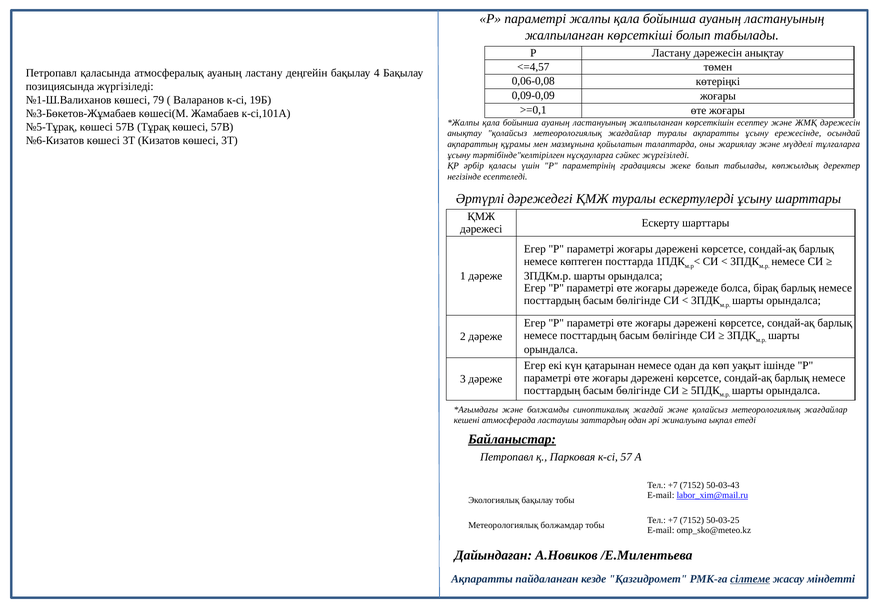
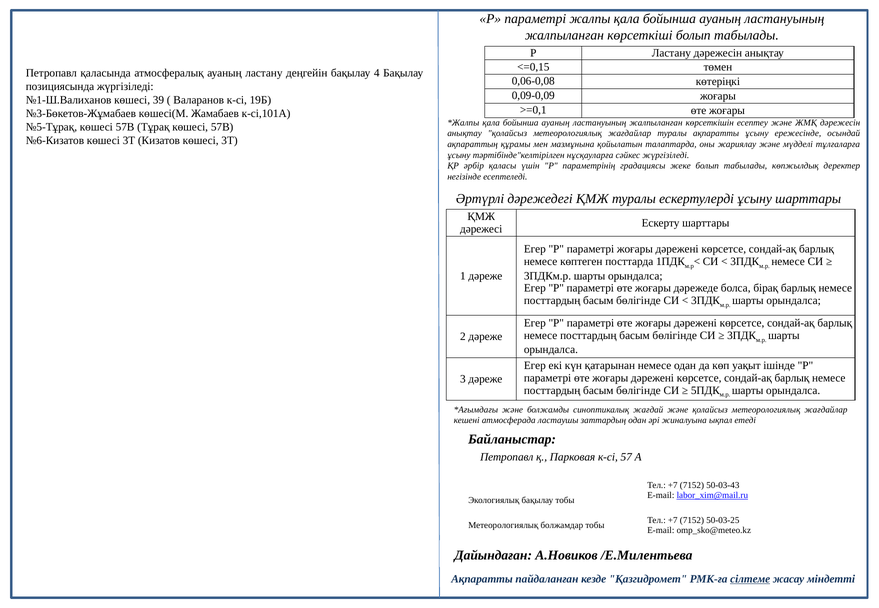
<=4,57: <=4,57 -> <=0,15 (533, 67)
79: 79 -> 39 (158, 100)
Байланыстар underline: present -> none (512, 440)
